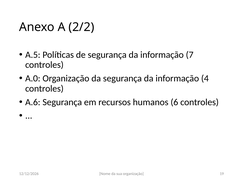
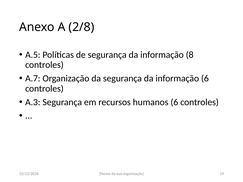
2/2: 2/2 -> 2/8 (81, 27)
7: 7 -> 8 (190, 55)
A.0: A.0 -> A.7 (33, 79)
informação 4: 4 -> 6 (205, 79)
A.6: A.6 -> A.3 (33, 102)
